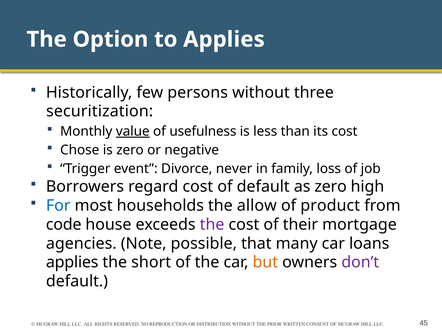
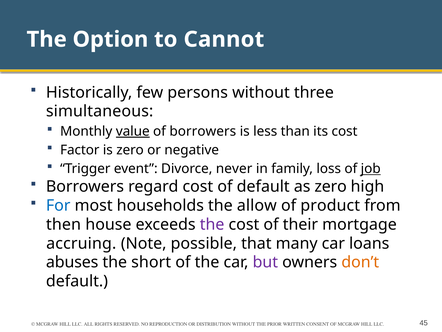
to Applies: Applies -> Cannot (224, 39)
securitization: securitization -> simultaneous (100, 111)
of usefulness: usefulness -> borrowers (203, 131)
Chose: Chose -> Factor (80, 150)
job underline: none -> present (371, 169)
code: code -> then (64, 224)
agencies: agencies -> accruing (81, 243)
applies: applies -> abuses (72, 262)
but colour: orange -> purple (265, 262)
don’t colour: purple -> orange (360, 262)
